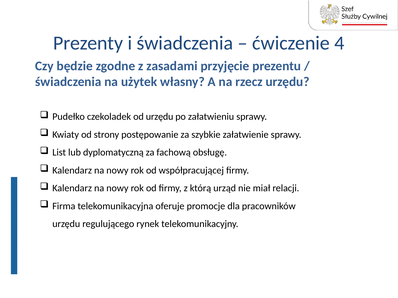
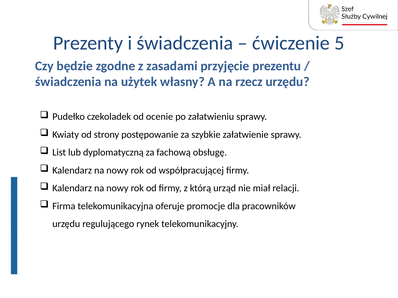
4: 4 -> 5 (339, 43)
od urzędu: urzędu -> ocenie (160, 117)
